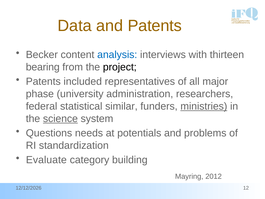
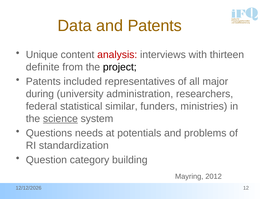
Becker: Becker -> Unique (42, 55)
analysis colour: blue -> red (117, 55)
bearing: bearing -> definite (43, 67)
phase: phase -> during (40, 94)
ministries underline: present -> none (204, 106)
Evaluate: Evaluate -> Question (46, 160)
